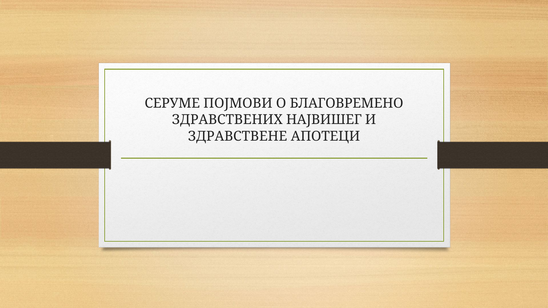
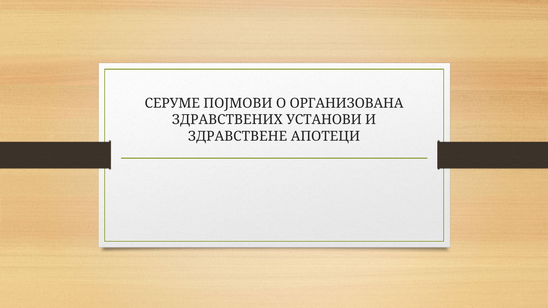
БЛАГОВРЕМЕНО: БЛАГОВРЕМЕНО -> ОРГАНИЗОВАНА (347, 103)
НАЈВИШЕГ: НАЈВИШЕГ -> УСТАНОВИ (324, 120)
